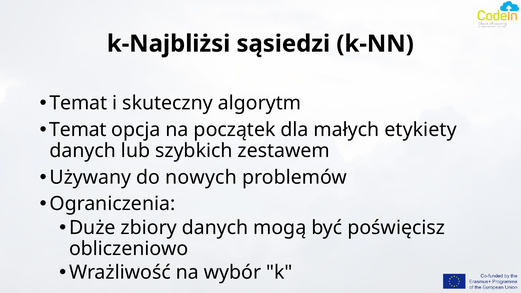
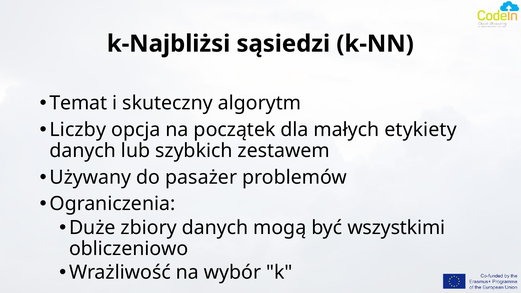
Temat: Temat -> Liczby (78, 130)
nowych: nowych -> pasażer (201, 177)
poświęcisz: poświęcisz -> wszystkimi (396, 228)
